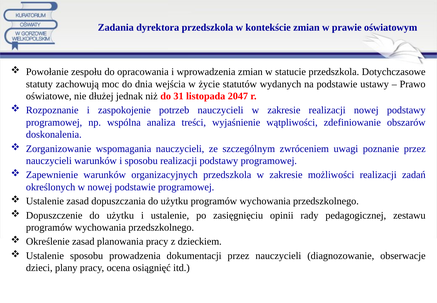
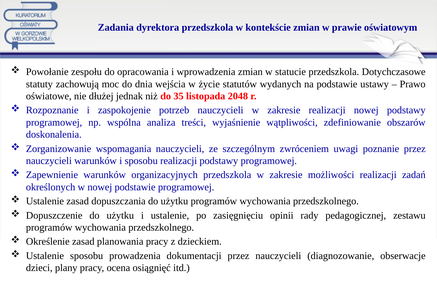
31: 31 -> 35 (179, 96)
2047: 2047 -> 2048 (238, 96)
